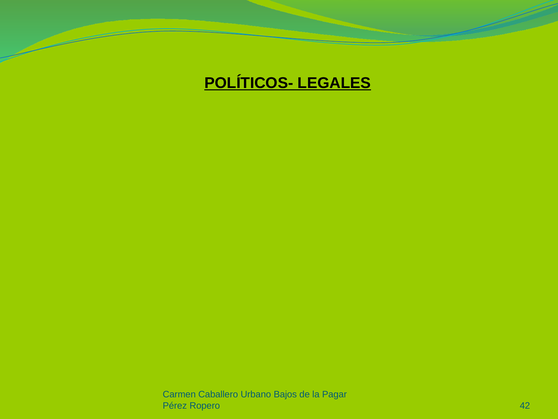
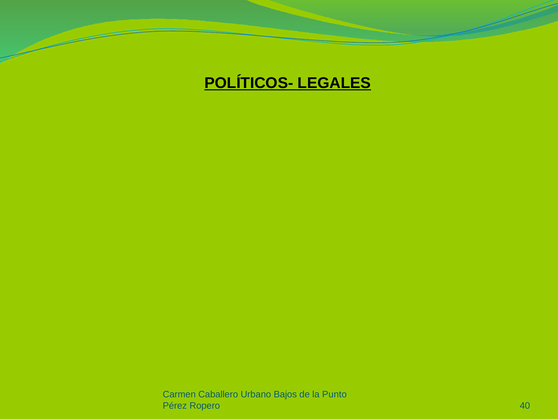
Pagar: Pagar -> Punto (334, 394)
42: 42 -> 40 (525, 405)
